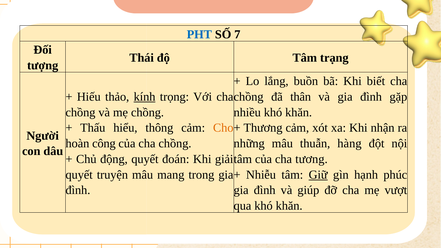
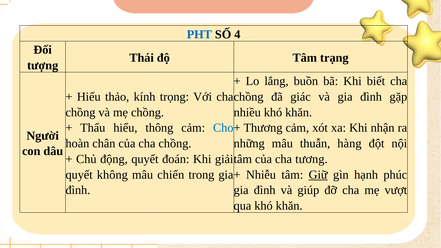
7: 7 -> 4 (237, 34)
kính underline: present -> none (145, 97)
thân: thân -> giác (301, 97)
Cho colour: orange -> blue (223, 128)
công: công -> chân (104, 144)
truyện: truyện -> không (112, 175)
mang: mang -> chiến (171, 175)
